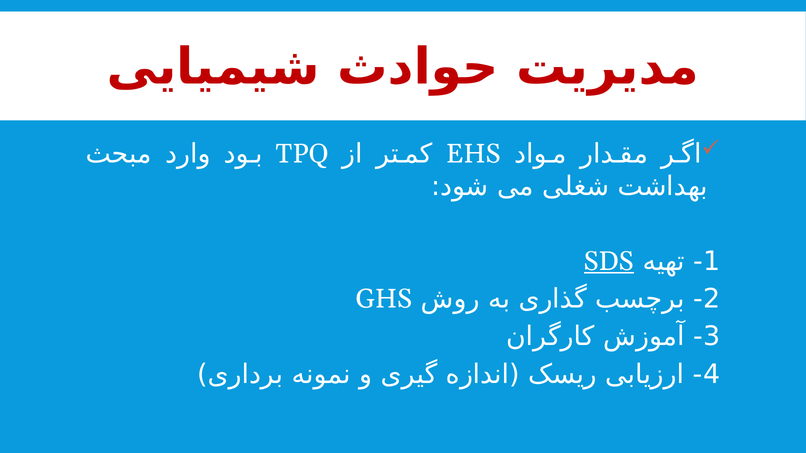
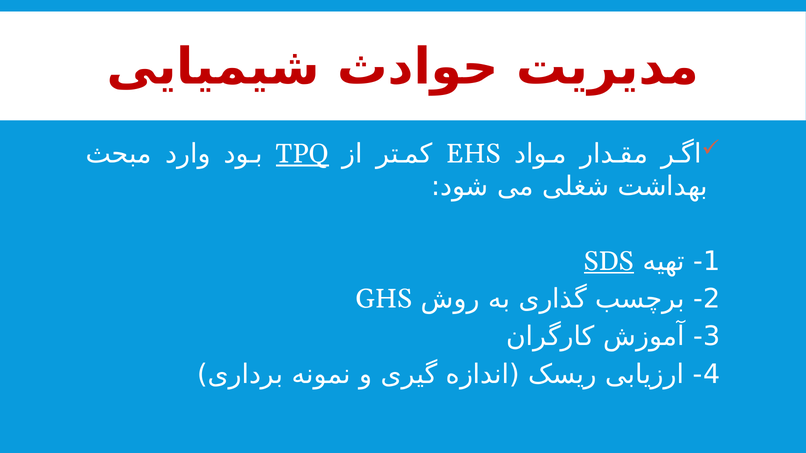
TPQ underline: none -> present (302, 154)
